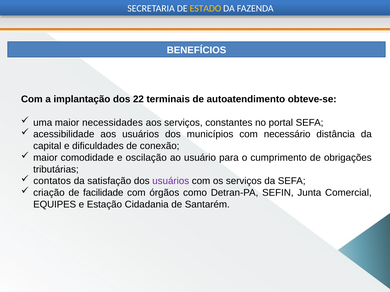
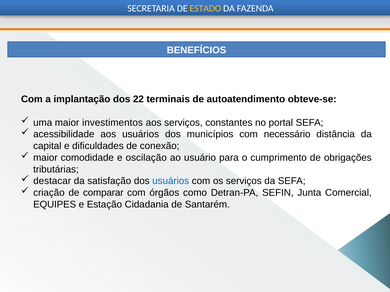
necessidades: necessidades -> investimentos (112, 123)
contatos: contatos -> destacar (52, 181)
usuários colour: purple -> blue (171, 181)
facilidade: facilidade -> comparar (103, 193)
